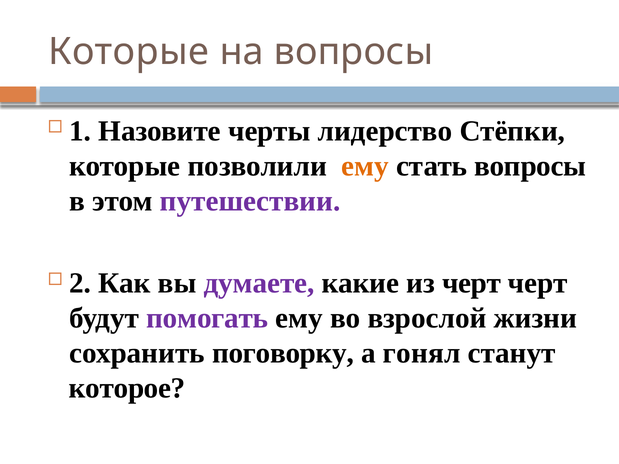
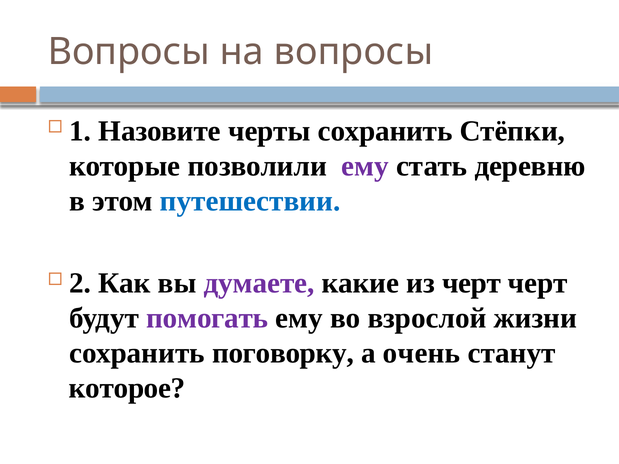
Которые: Которые -> Вопросы (129, 52)
черты лидерство: лидерство -> сохранить (385, 131)
ему colour: orange -> purple (365, 166)
стать вопросы: вопросы -> деревню (530, 166)
путешествии colour: purple -> blue (250, 201)
гонял: гонял -> очень (422, 353)
